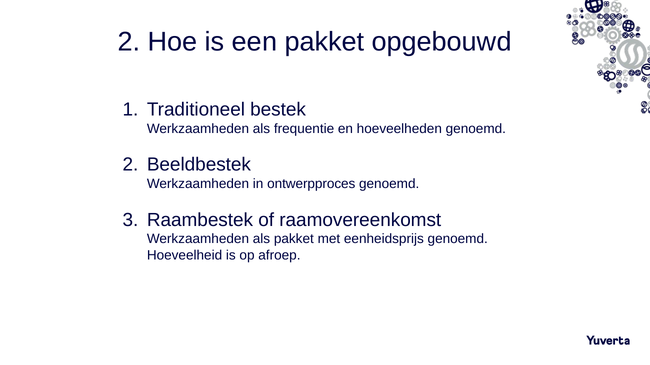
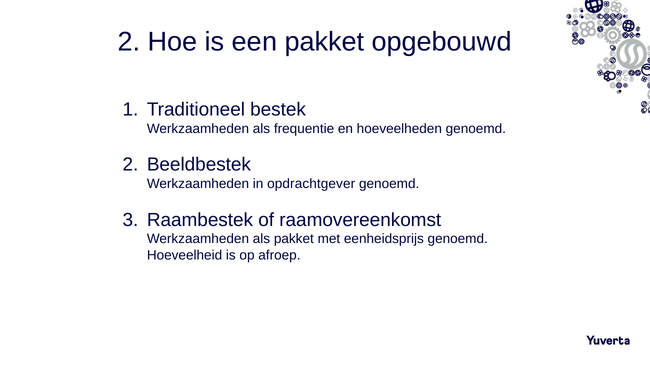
ontwerpproces: ontwerpproces -> opdrachtgever (311, 184)
